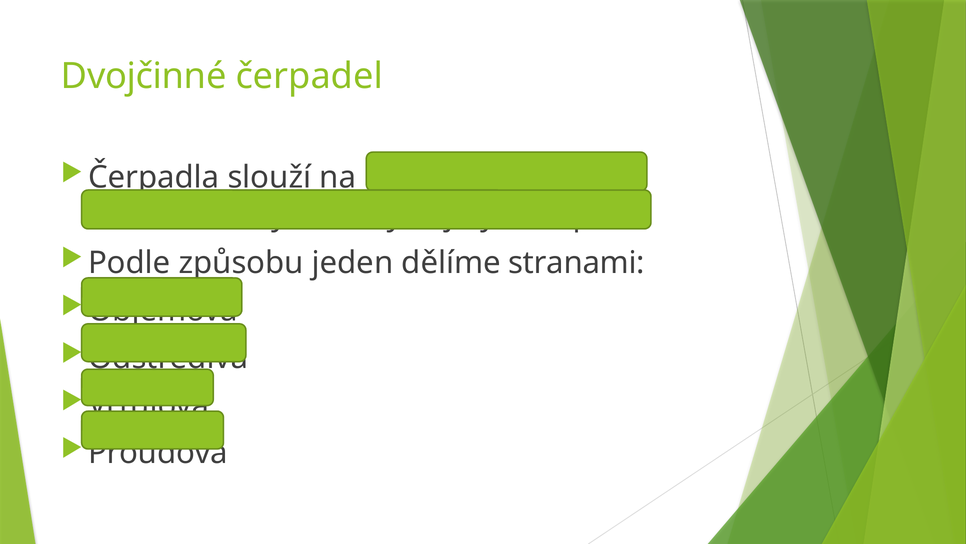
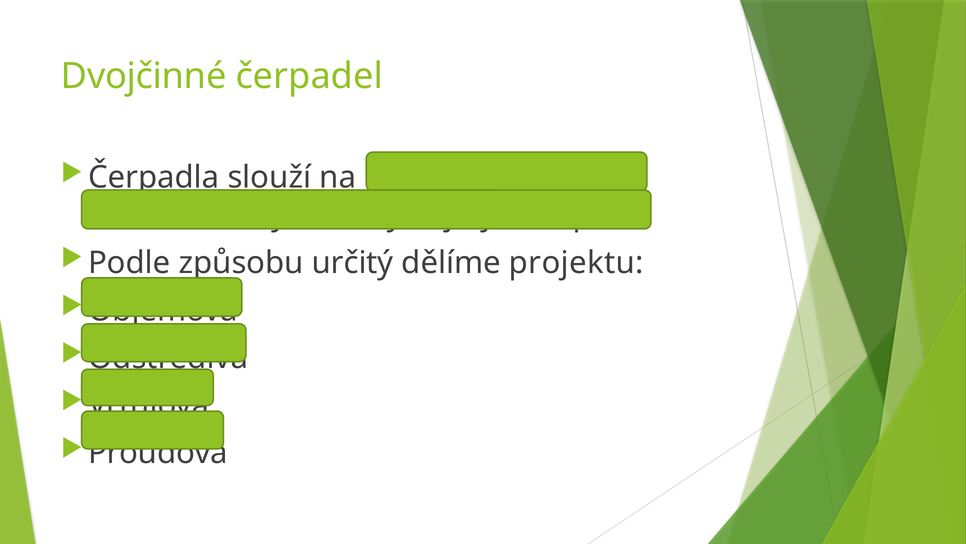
jeden: jeden -> určitý (353, 262)
stranami: stranami -> projektu (576, 262)
